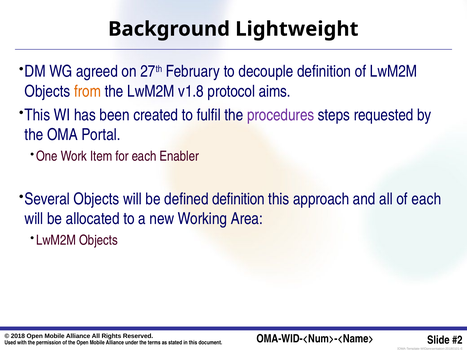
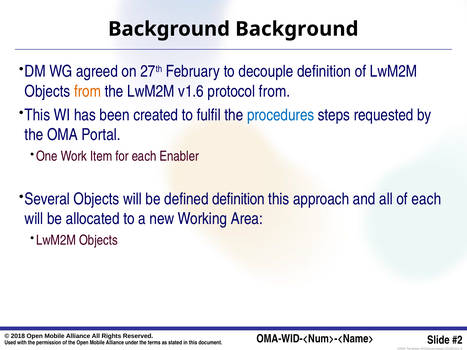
Background Lightweight: Lightweight -> Background (297, 29)
v1.8: v1.8 -> v1.6 (191, 91)
protocol aims: aims -> from (275, 91)
procedures colour: purple -> blue (281, 115)
